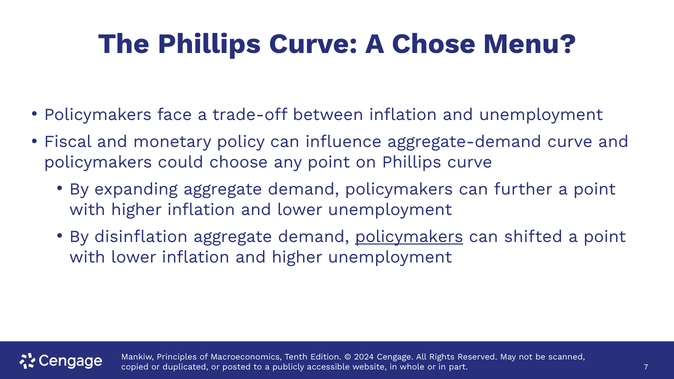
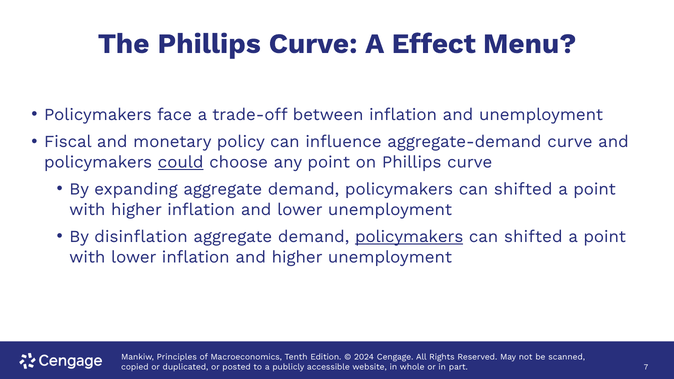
Chose: Chose -> Effect (434, 44)
could underline: none -> present (181, 162)
further: further -> shifted (523, 189)
